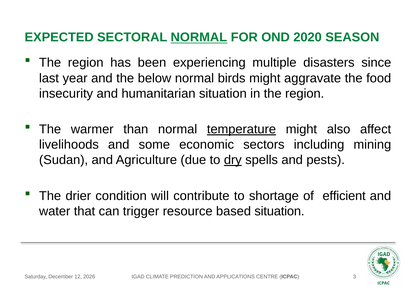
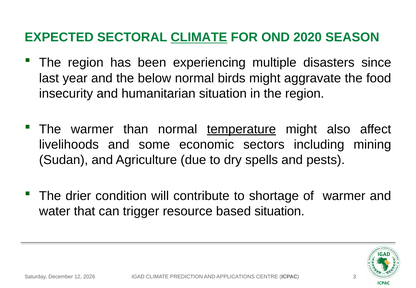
SECTORAL NORMAL: NORMAL -> CLIMATE (199, 37)
dry underline: present -> none (233, 160)
of efficient: efficient -> warmer (344, 196)
